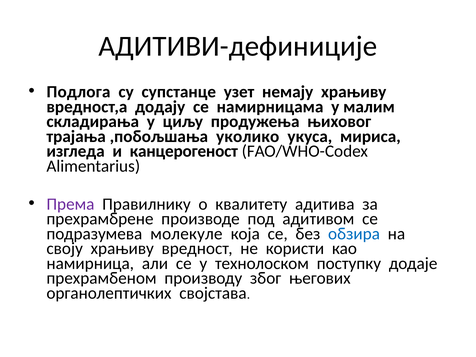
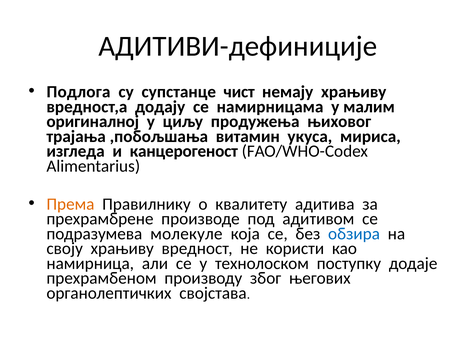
узет: узет -> чист (239, 92)
складирања: складирања -> оригиналној (93, 122)
уколико: уколико -> витамин (248, 136)
Према colour: purple -> orange (70, 204)
